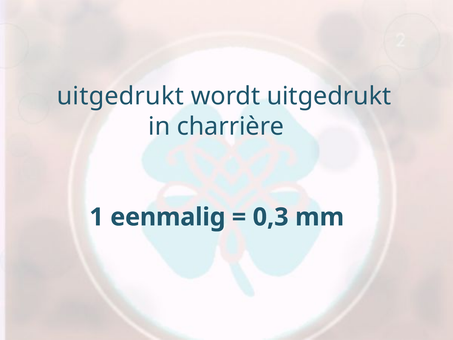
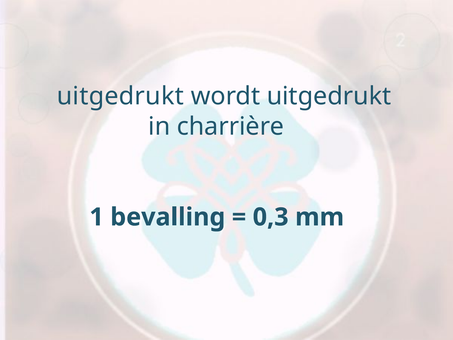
eenmalig: eenmalig -> bevalling (168, 217)
